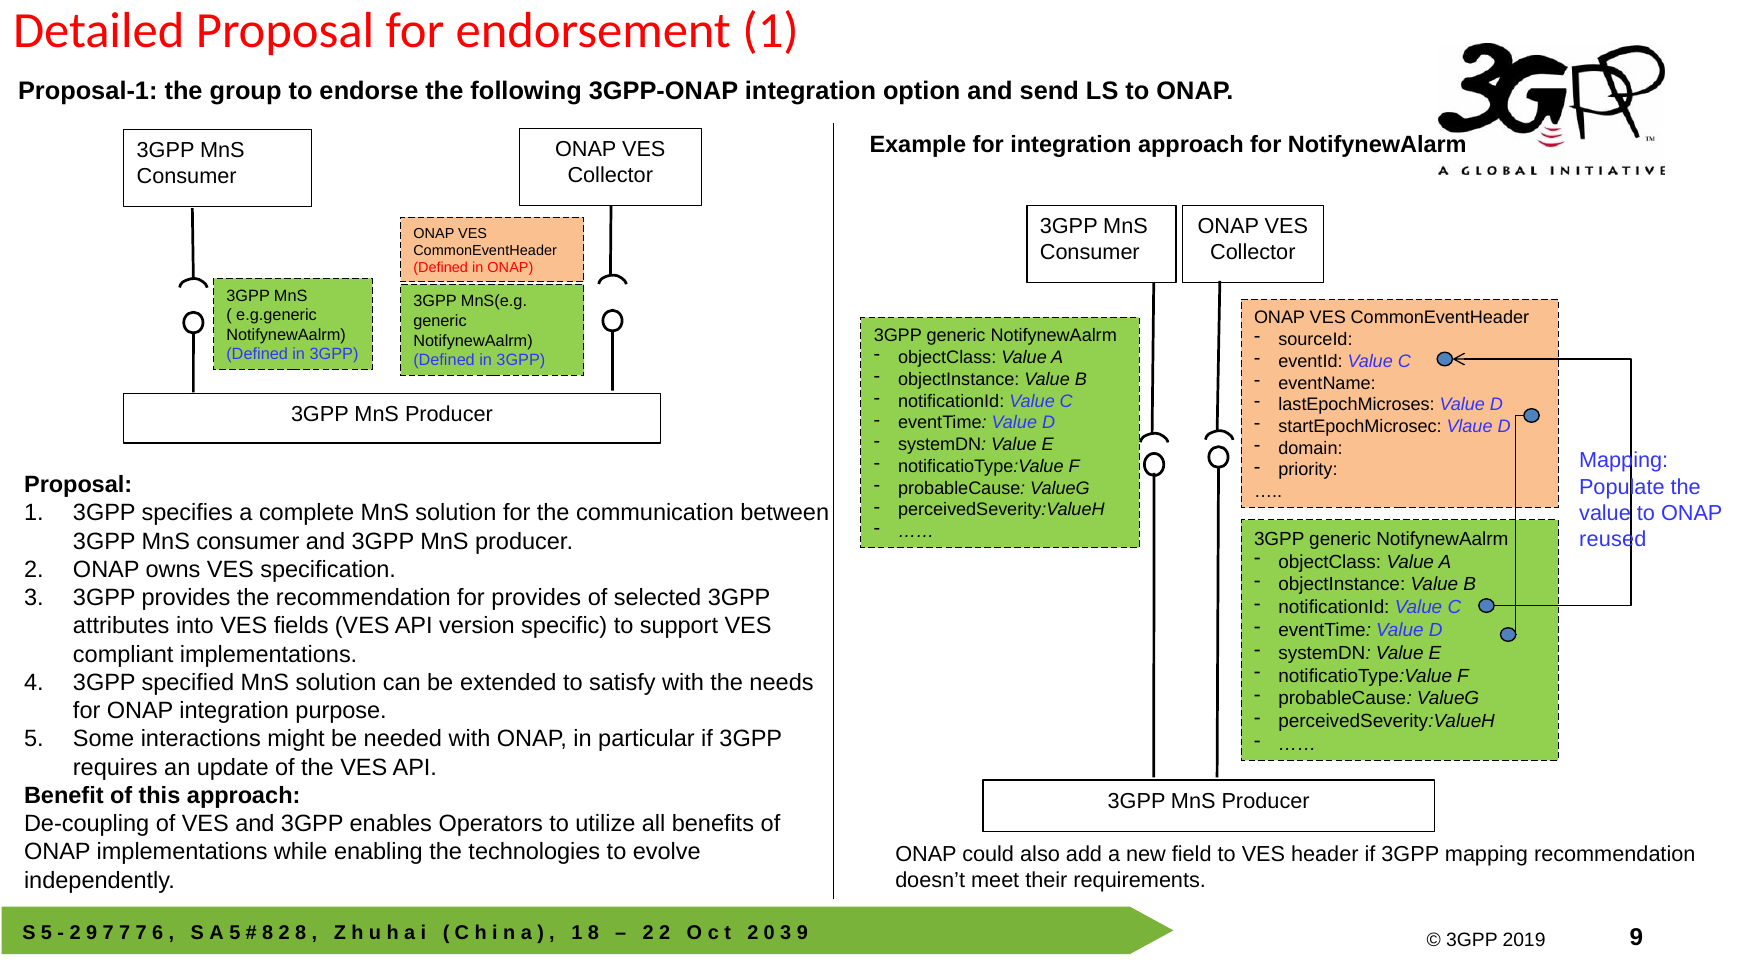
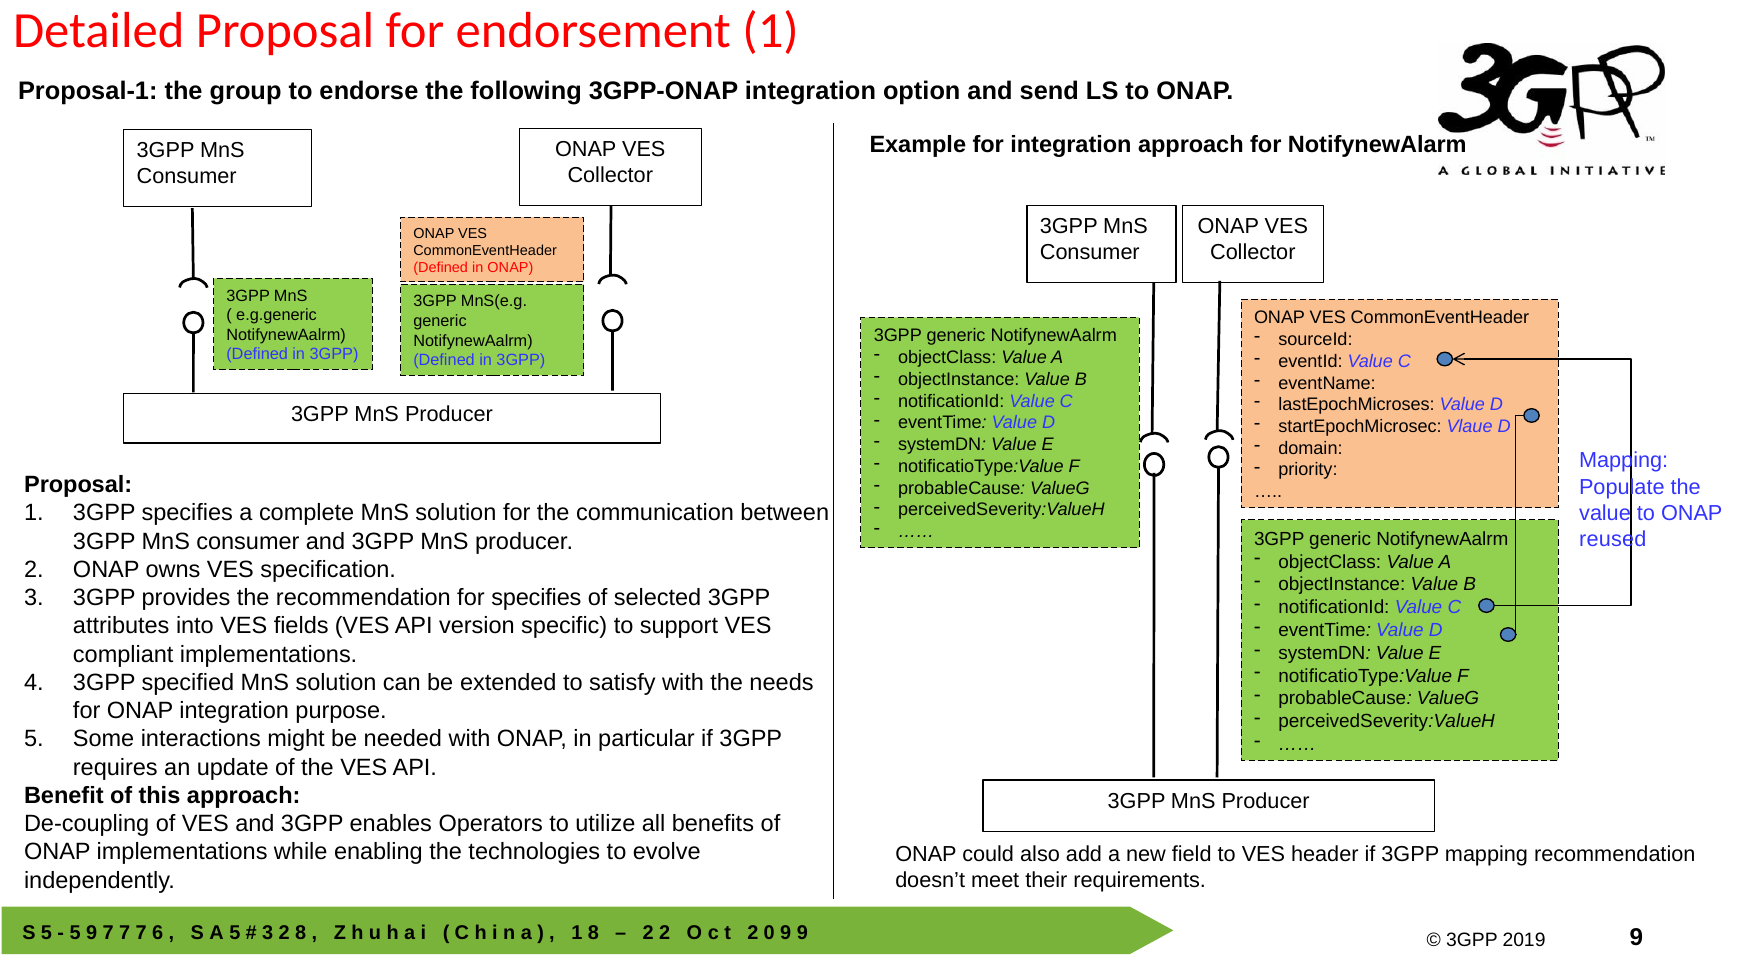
for provides: provides -> specifies (536, 598)
2: 2 -> 5 (75, 933)
8: 8 -> 3 (268, 933)
3: 3 -> 9 (786, 933)
